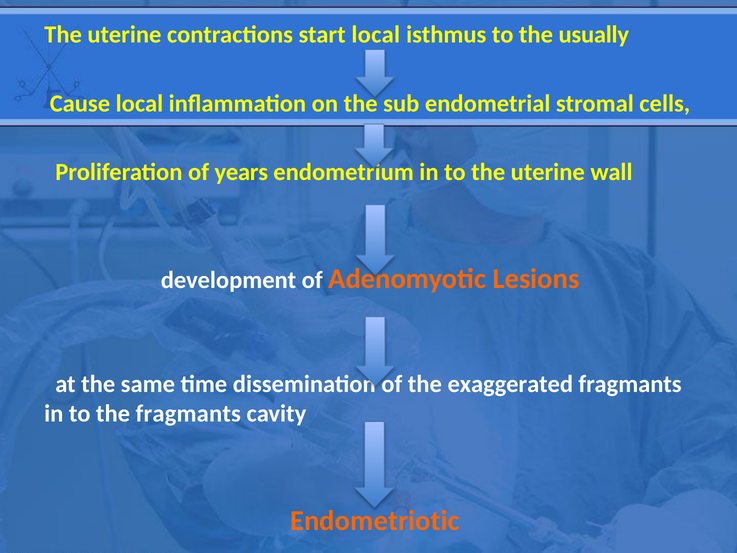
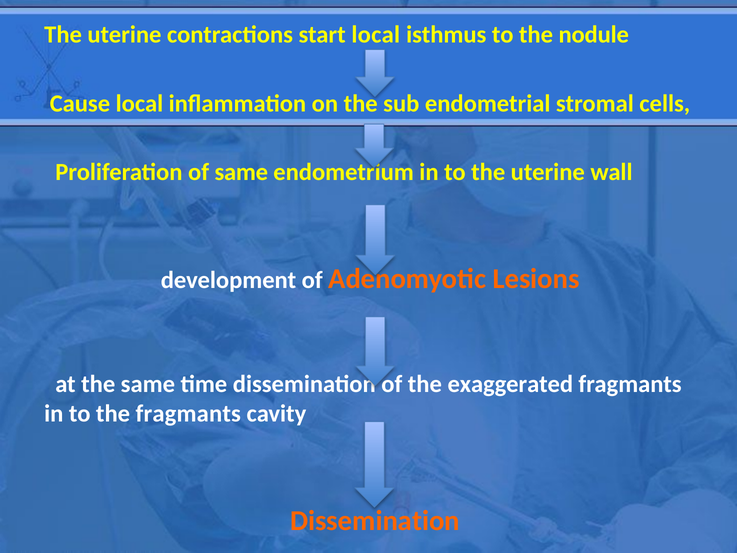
usually: usually -> nodule (594, 35)
of years: years -> same (241, 172)
Endometriotic: Endometriotic -> Dissemination (375, 520)
